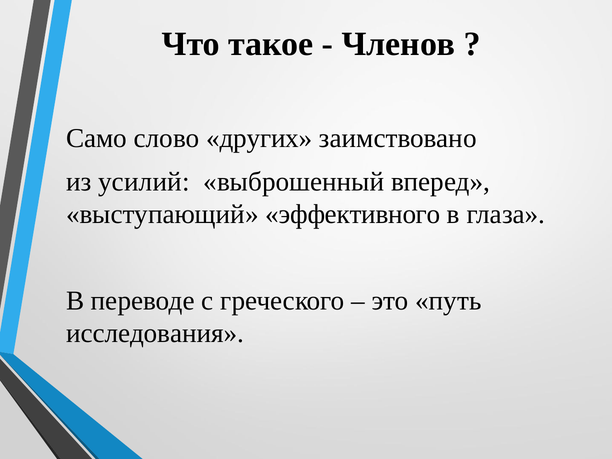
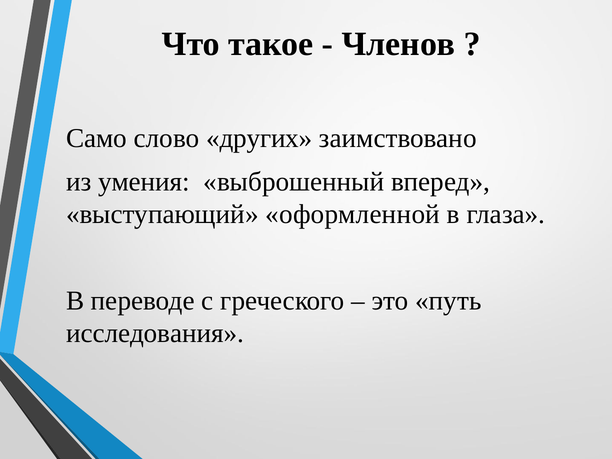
усилий: усилий -> умения (144, 182)
эффективного: эффективного -> оформленной (353, 214)
